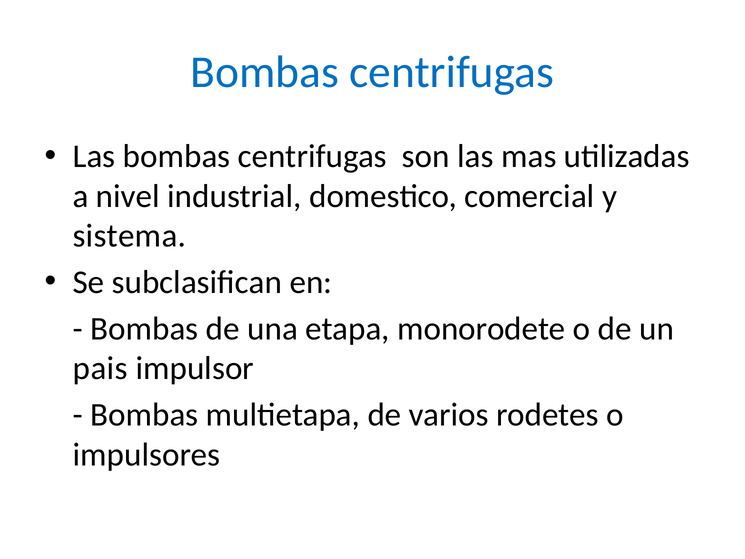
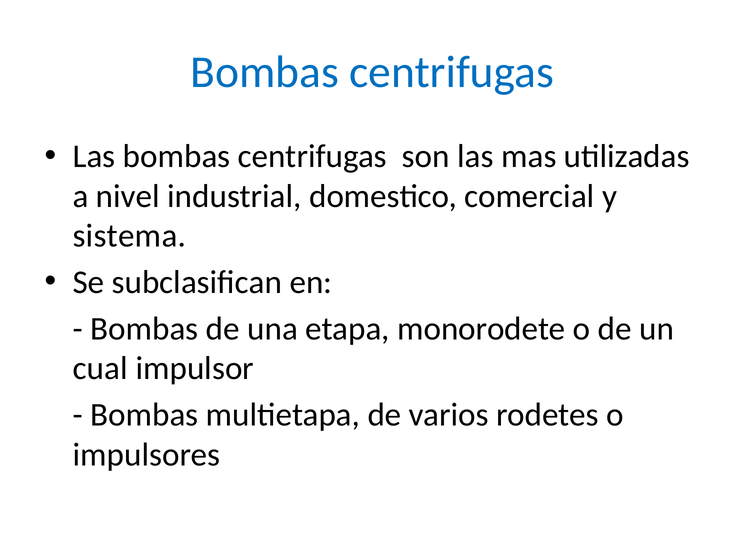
pais: pais -> cual (100, 368)
